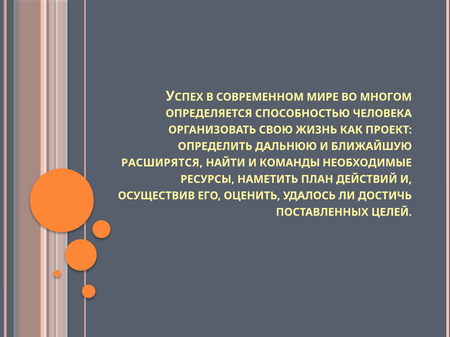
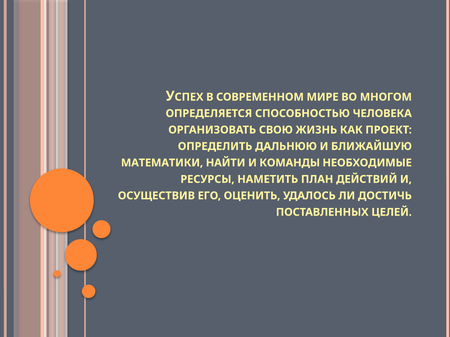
РАСШИРЯТСЯ: РАСШИРЯТСЯ -> МАТЕМАТИКИ (162, 163)
